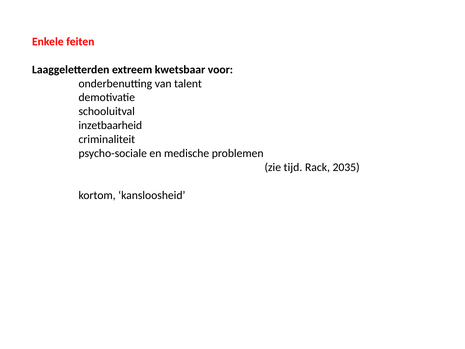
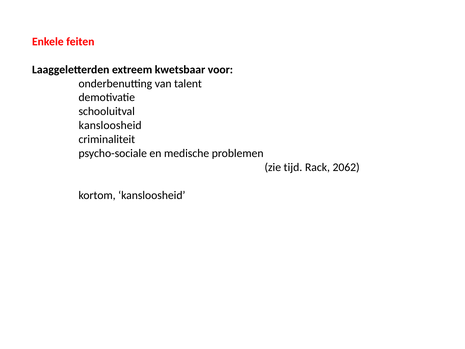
inzetbaarheid: inzetbaarheid -> kansloosheid (110, 125)
2035: 2035 -> 2062 (346, 167)
